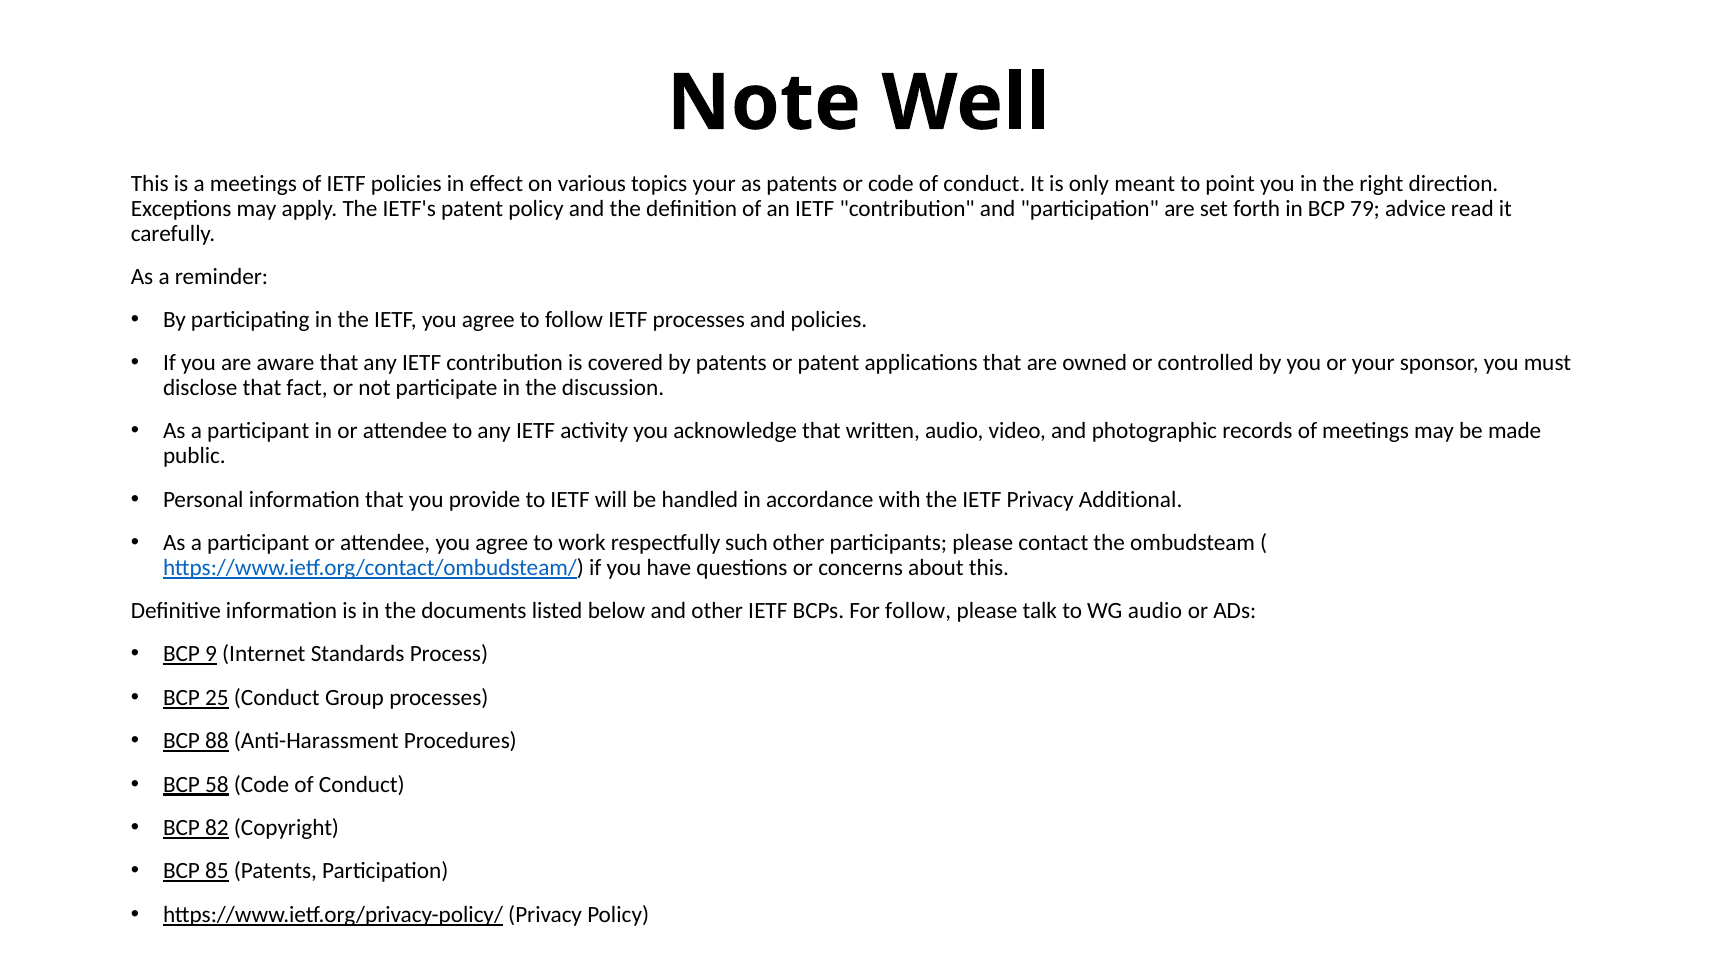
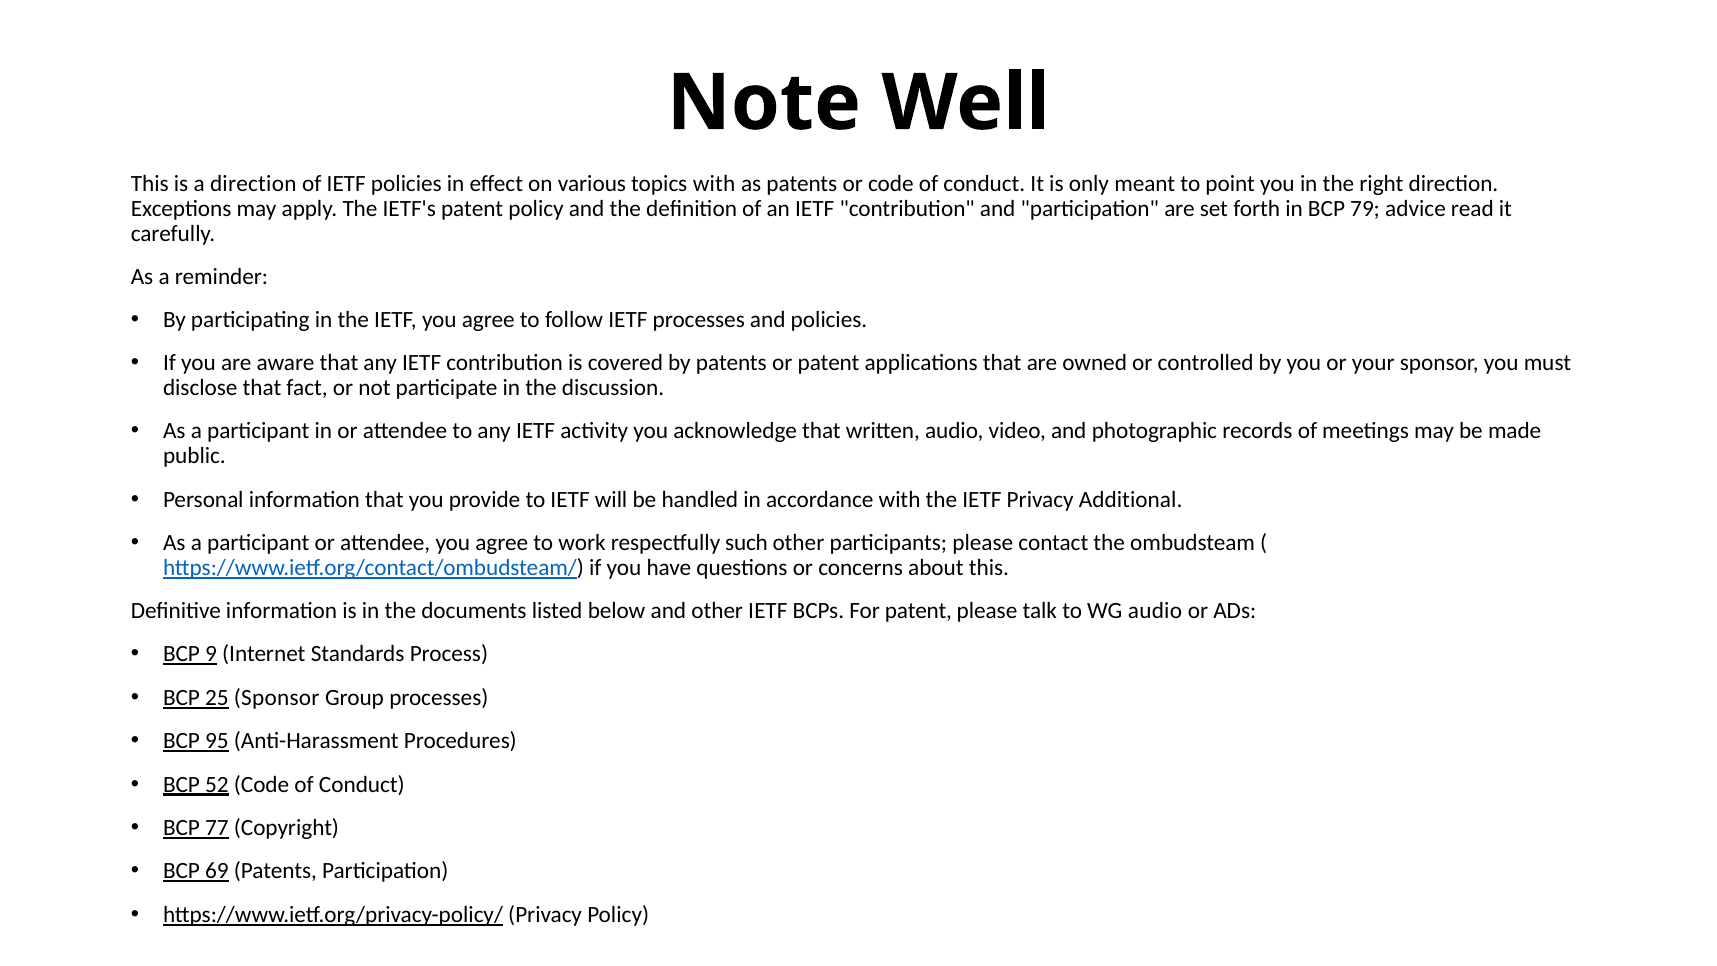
a meetings: meetings -> direction (253, 183)
topics your: your -> with (714, 183)
For follow: follow -> patent (918, 611)
25 Conduct: Conduct -> Sponsor (277, 698)
88: 88 -> 95 (217, 741)
58: 58 -> 52 (217, 784)
82: 82 -> 77 (217, 828)
85: 85 -> 69 (217, 871)
